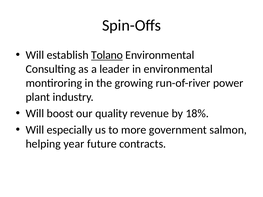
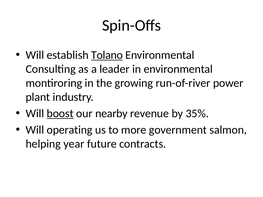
boost underline: none -> present (60, 114)
quality: quality -> nearby (111, 114)
18%: 18% -> 35% (197, 114)
especially: especially -> operating (70, 130)
